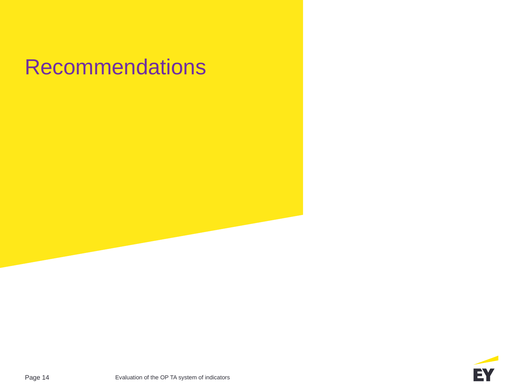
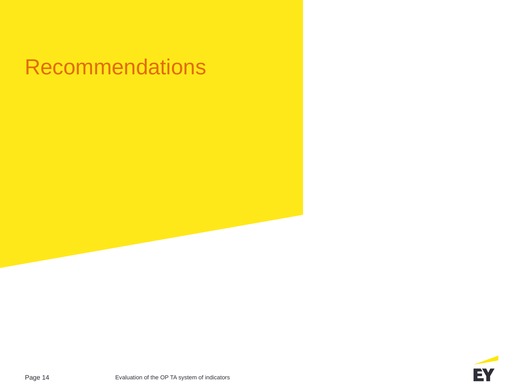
Recommendations colour: purple -> orange (115, 67)
